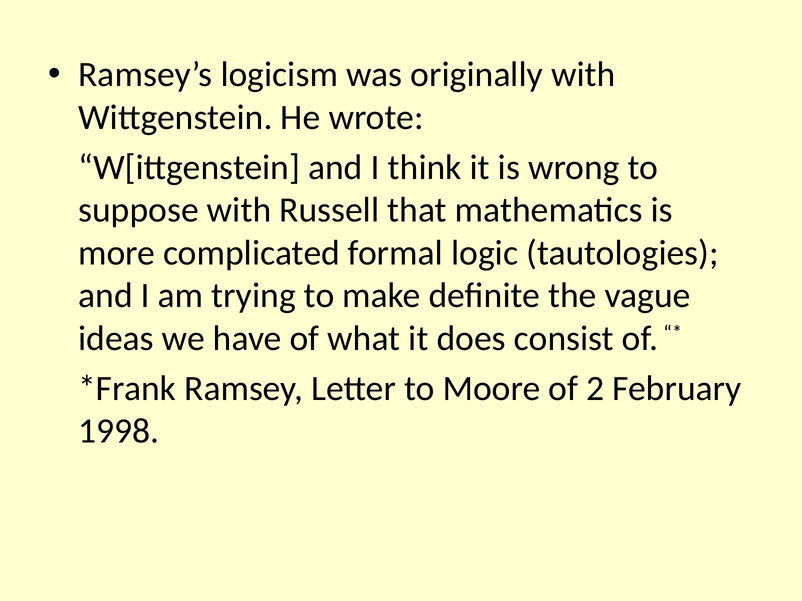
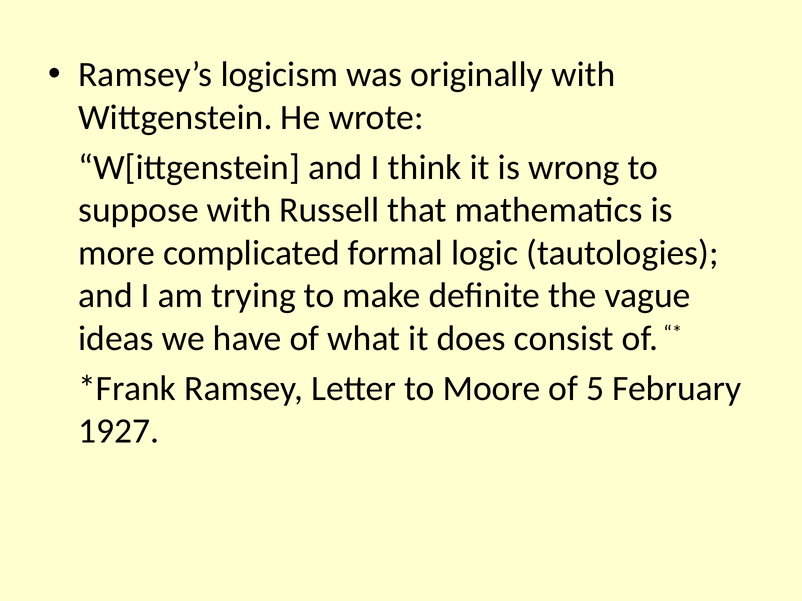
2: 2 -> 5 (595, 389)
1998: 1998 -> 1927 (119, 432)
